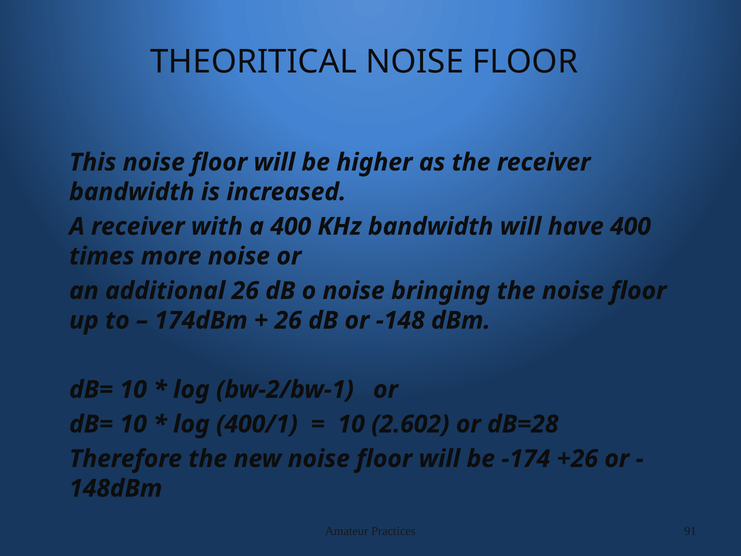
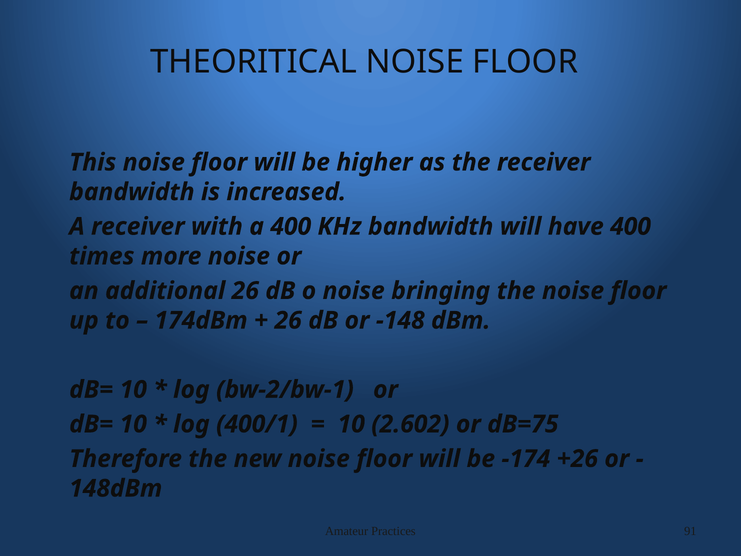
dB=28: dB=28 -> dB=75 (523, 424)
